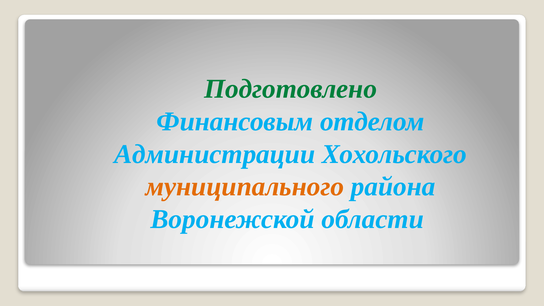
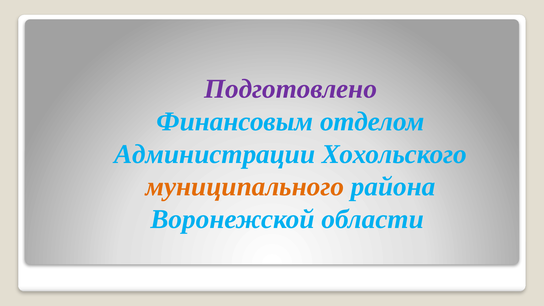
Подготовлено colour: green -> purple (291, 89)
